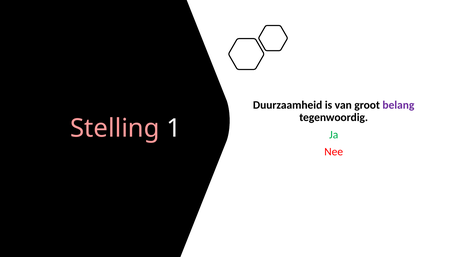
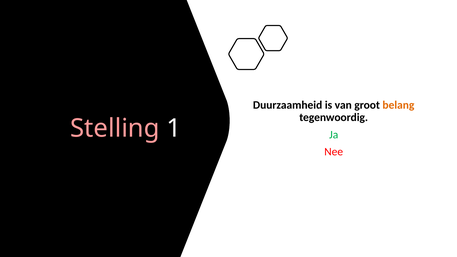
belang colour: purple -> orange (398, 105)
